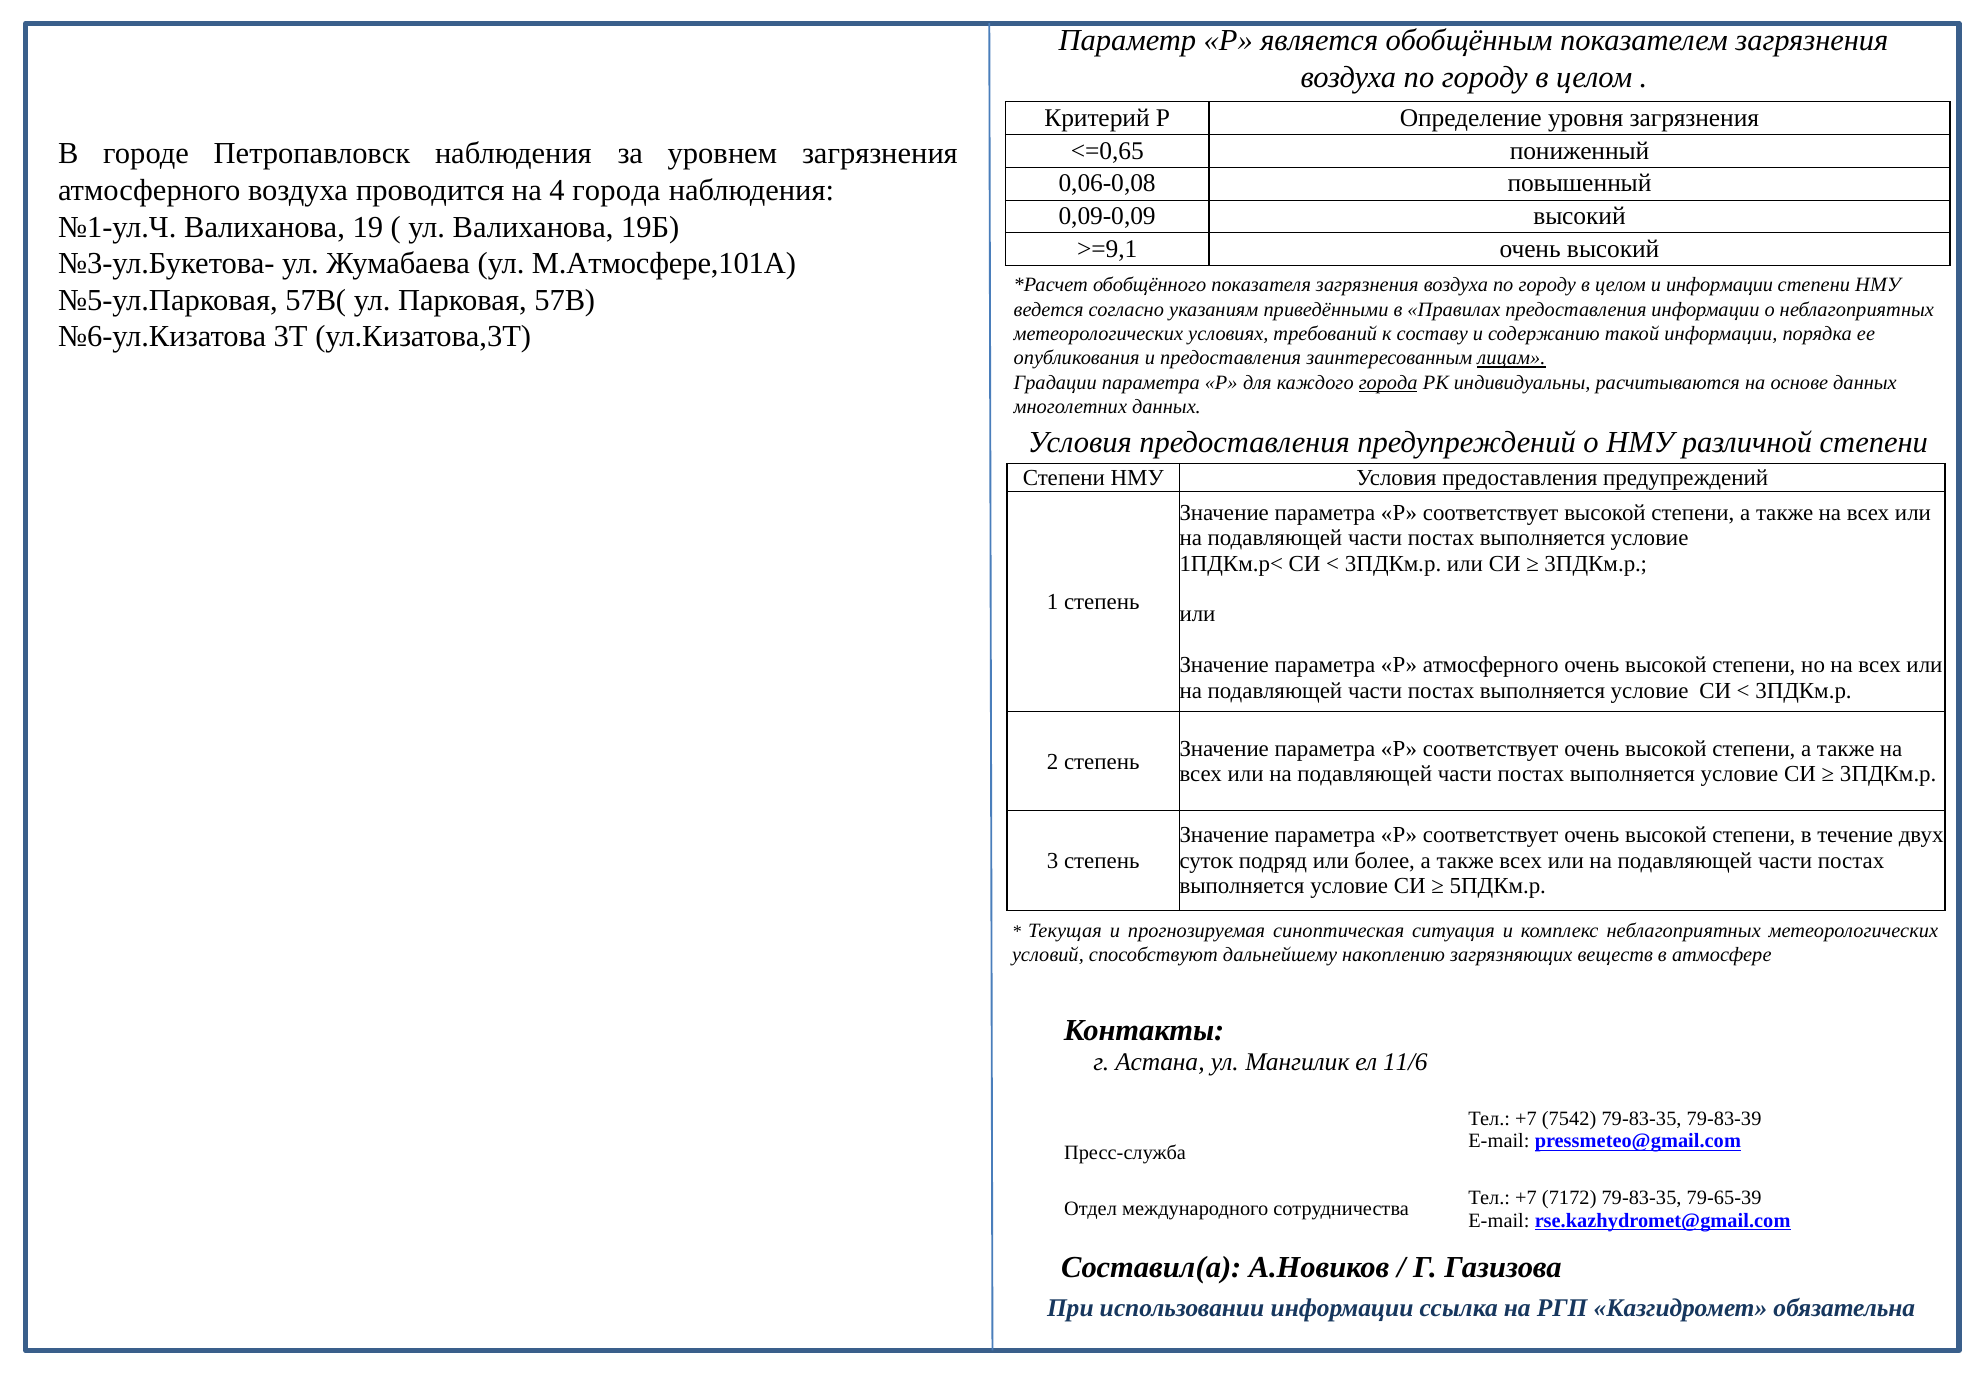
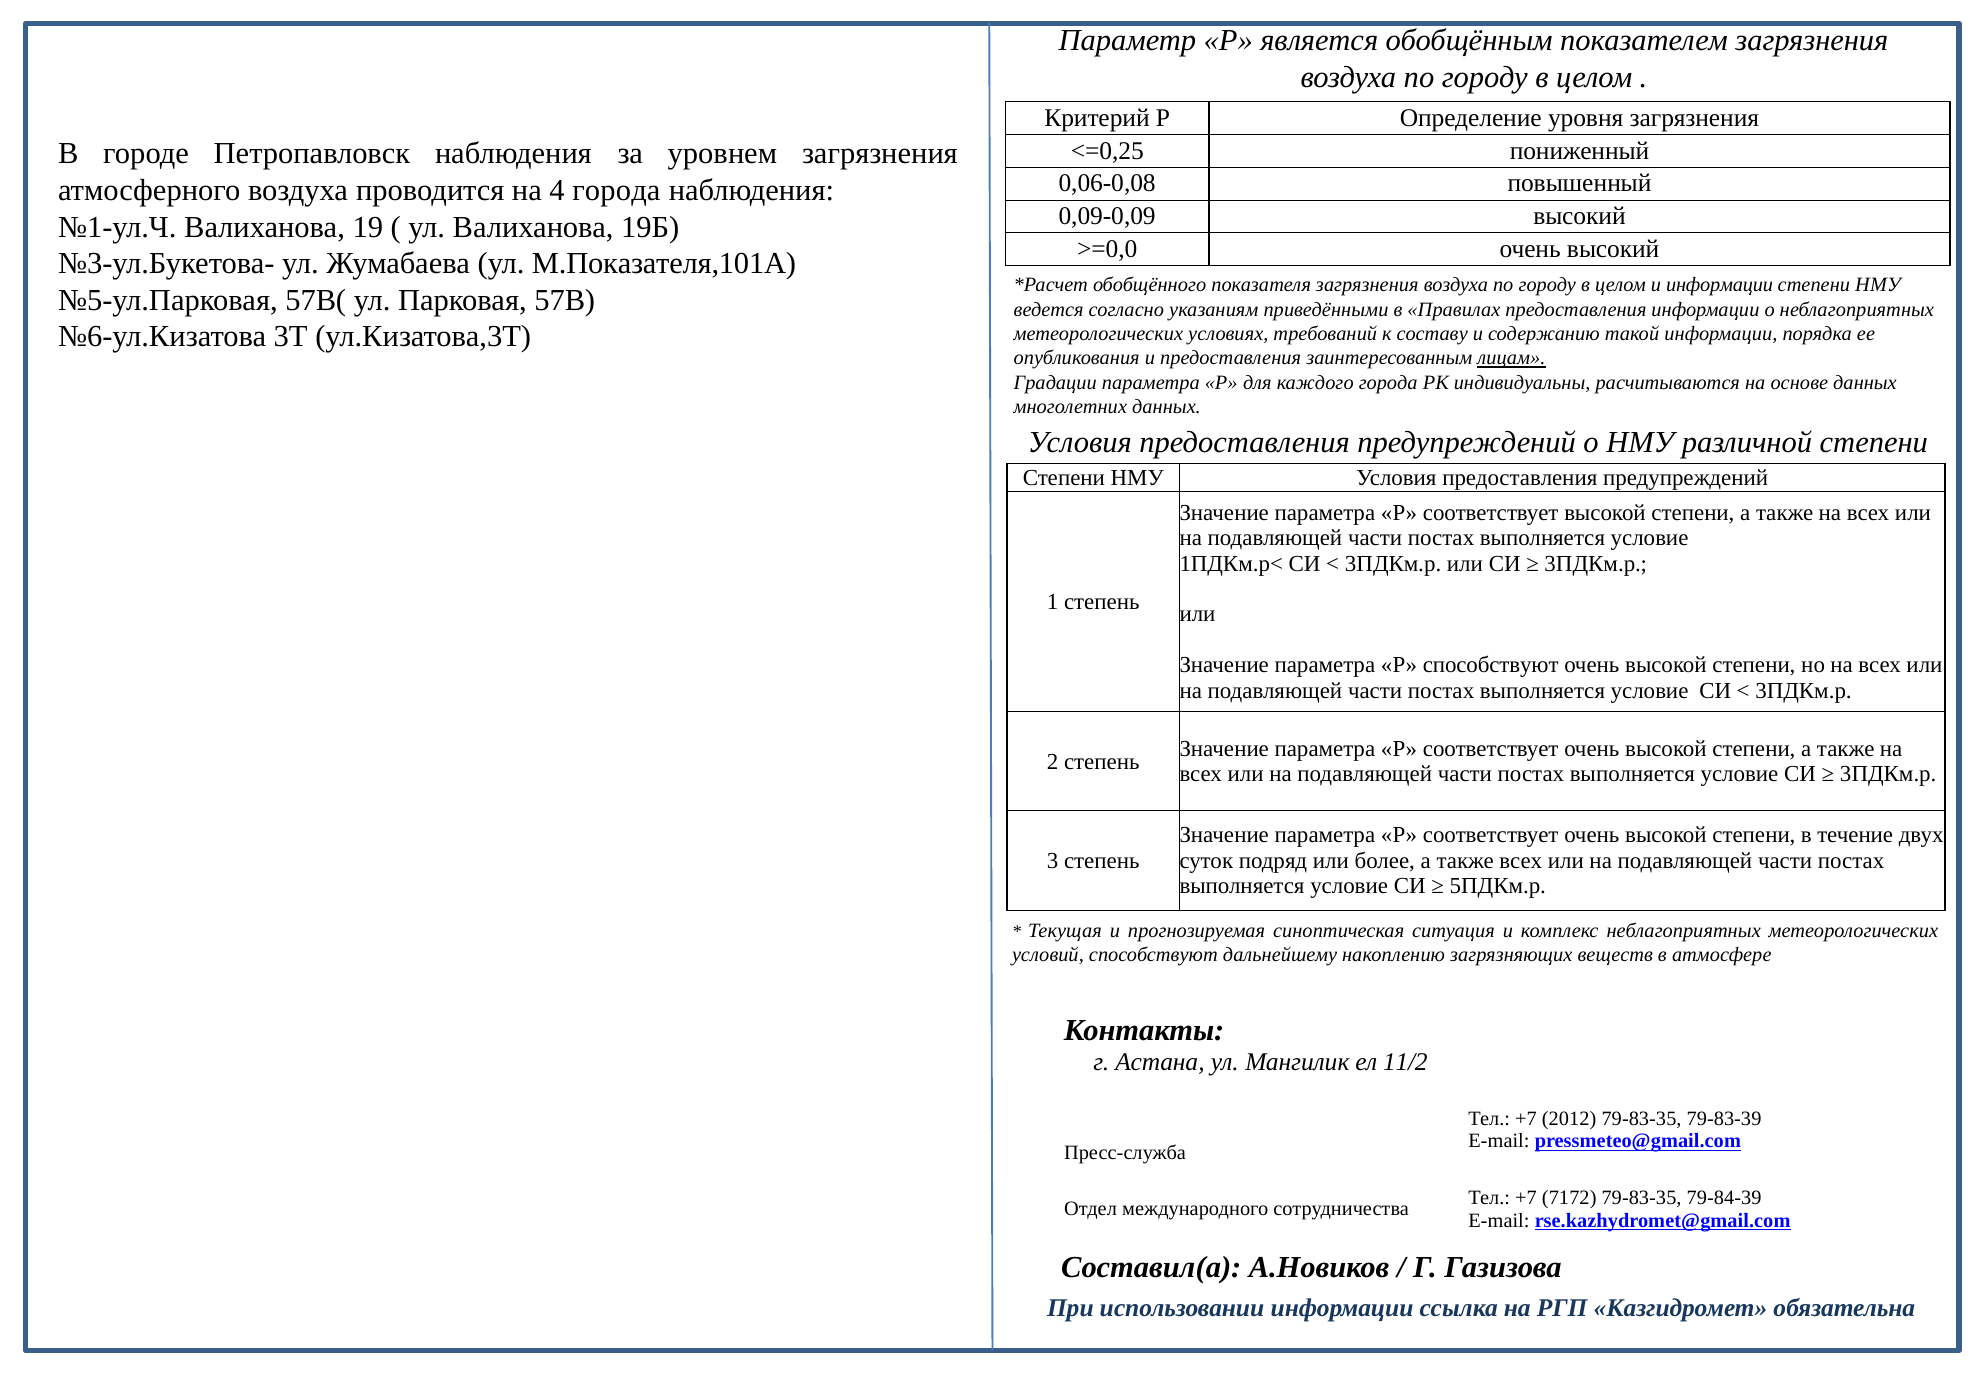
<=0,65: <=0,65 -> <=0,25 (1107, 151)
>=9,1: >=9,1 -> >=0,0 (1107, 249)
М.Атмосфере,101А: М.Атмосфере,101А -> М.Показателя,101А (664, 264)
города underline: present -> none (1388, 383)
Р атмосферного: атмосферного -> способствуют (1491, 665)
11/6: 11/6 -> 11/2 (1405, 1062)
7542: 7542 -> 2012 (1569, 1119)
79-65-39: 79-65-39 -> 79-84-39 (1724, 1198)
